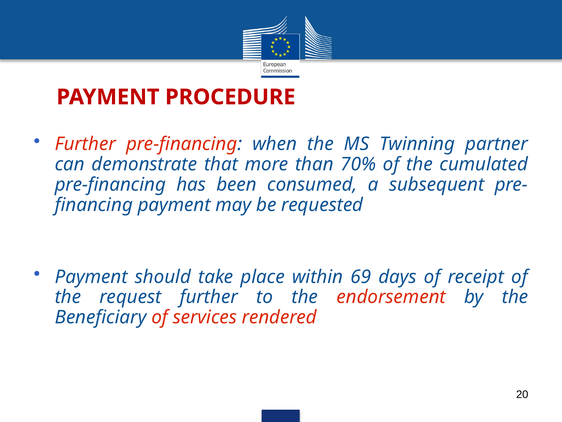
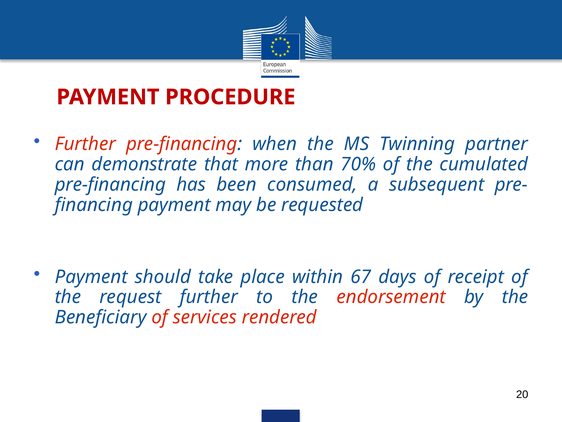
69: 69 -> 67 (361, 277)
